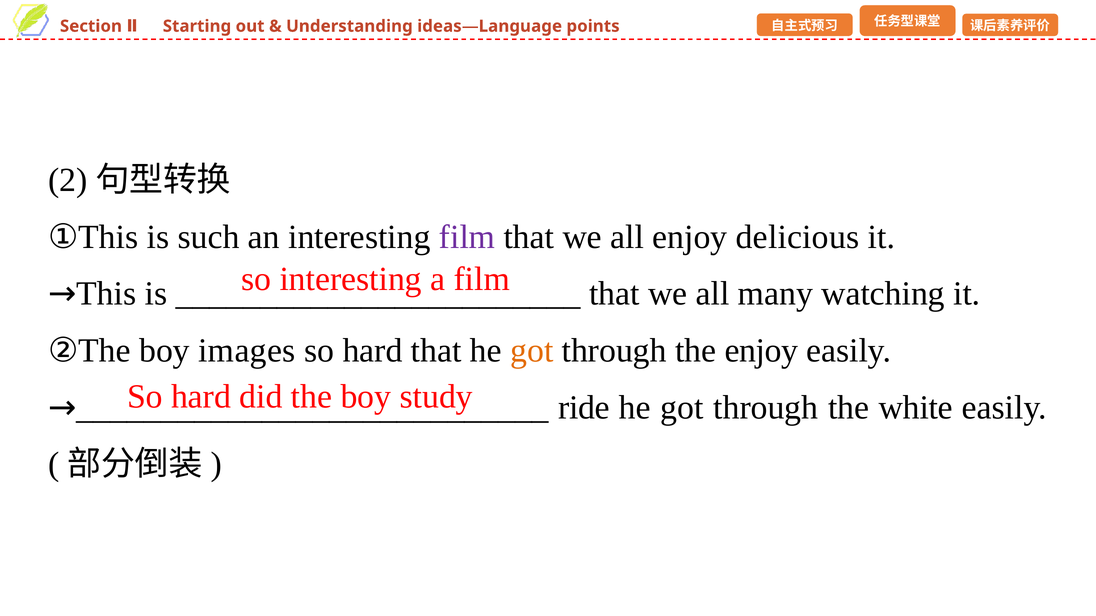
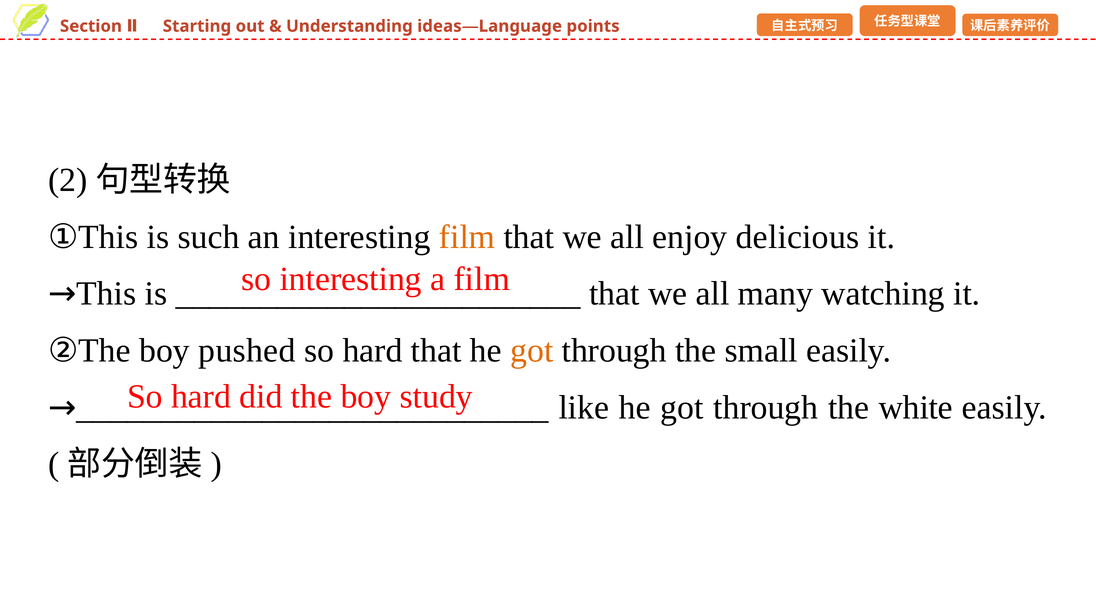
film colour: purple -> orange (467, 237)
images: images -> pushed (247, 351)
the enjoy: enjoy -> small (761, 351)
ride: ride -> like (584, 408)
